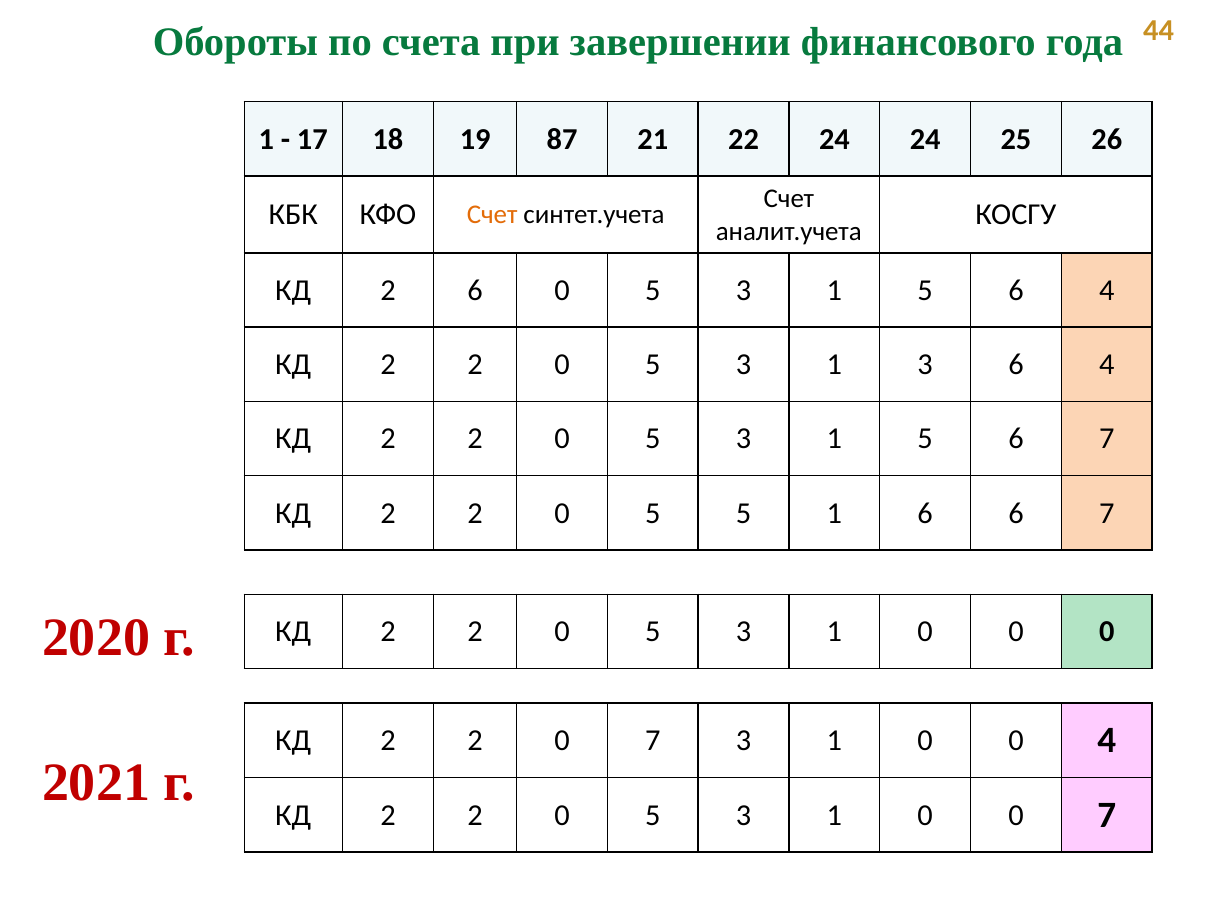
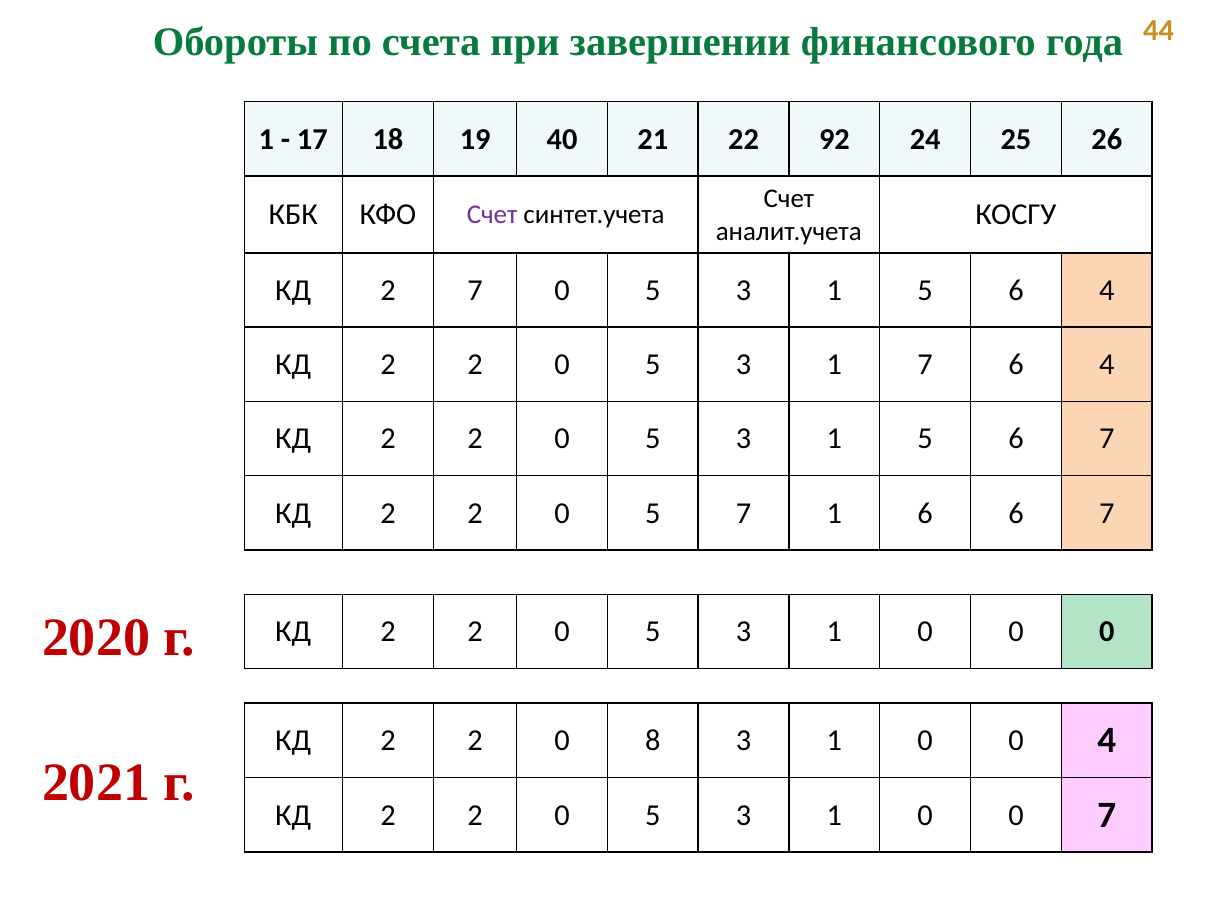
87: 87 -> 40 (562, 139)
22 24: 24 -> 92 (834, 139)
Счет colour: orange -> purple (492, 215)
2 6: 6 -> 7 (475, 290)
1 3: 3 -> 7 (925, 365)
5 5: 5 -> 7 (744, 513)
2 0 7: 7 -> 8 (653, 741)
